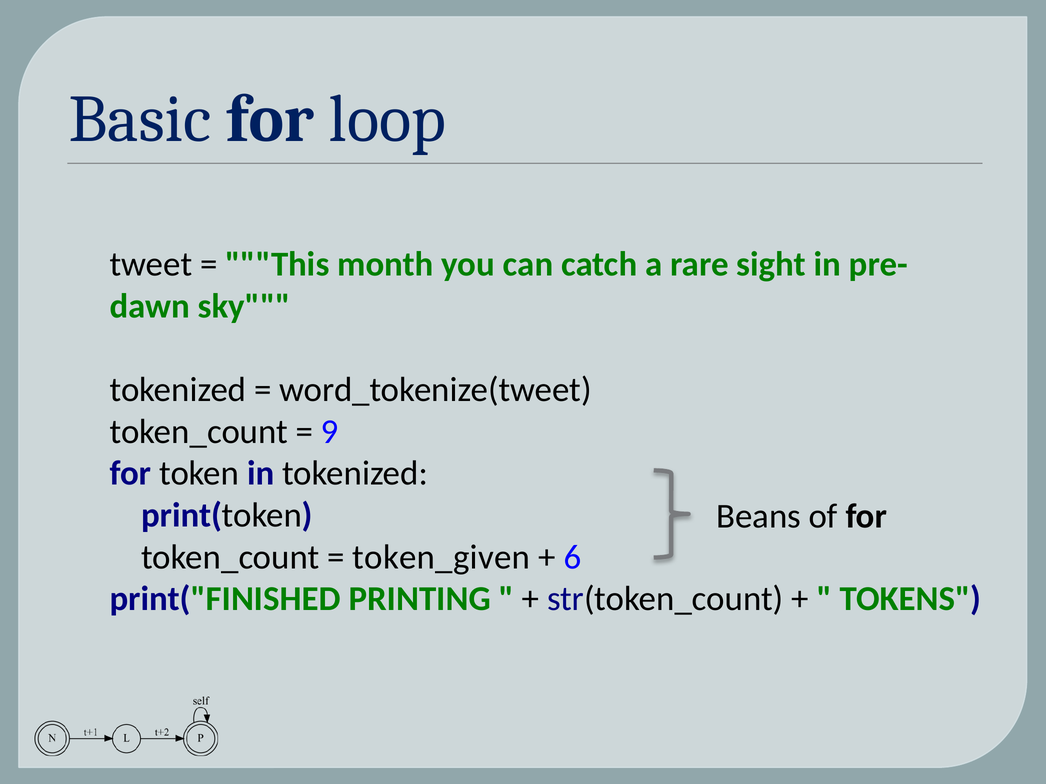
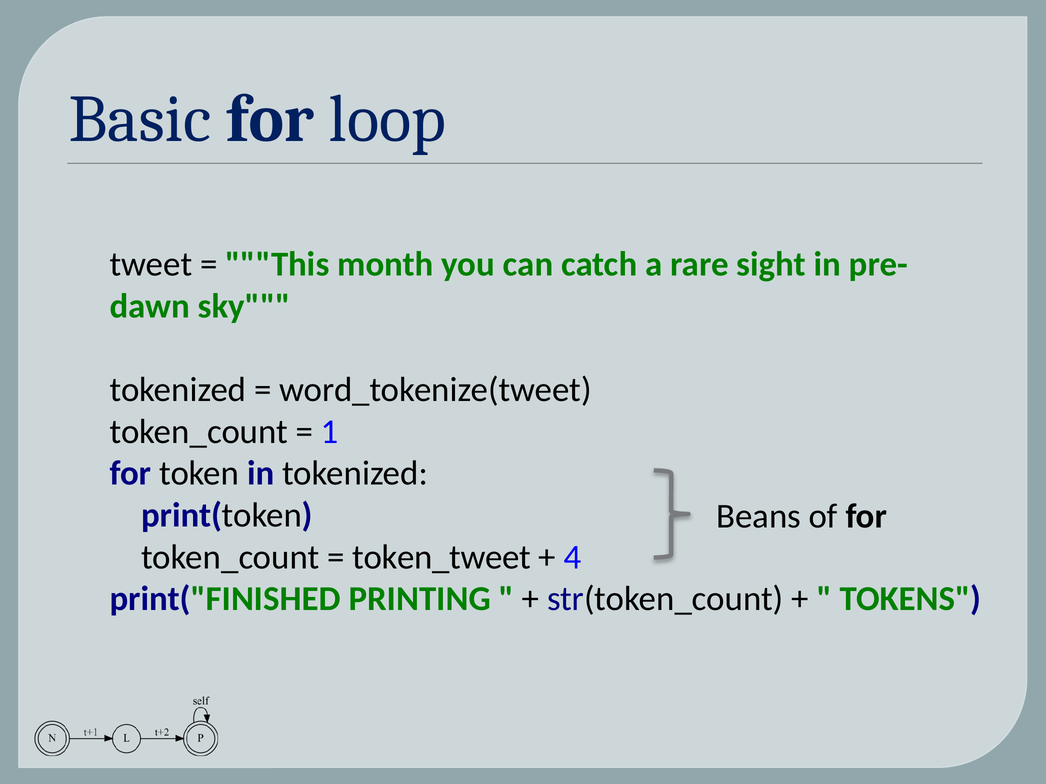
9: 9 -> 1 (330, 432)
token_given: token_given -> token_tweet (442, 557)
6: 6 -> 4 (573, 557)
